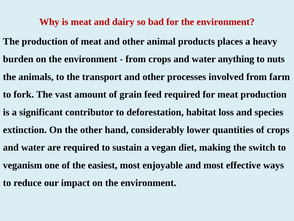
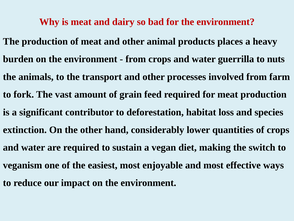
anything: anything -> guerrilla (236, 59)
